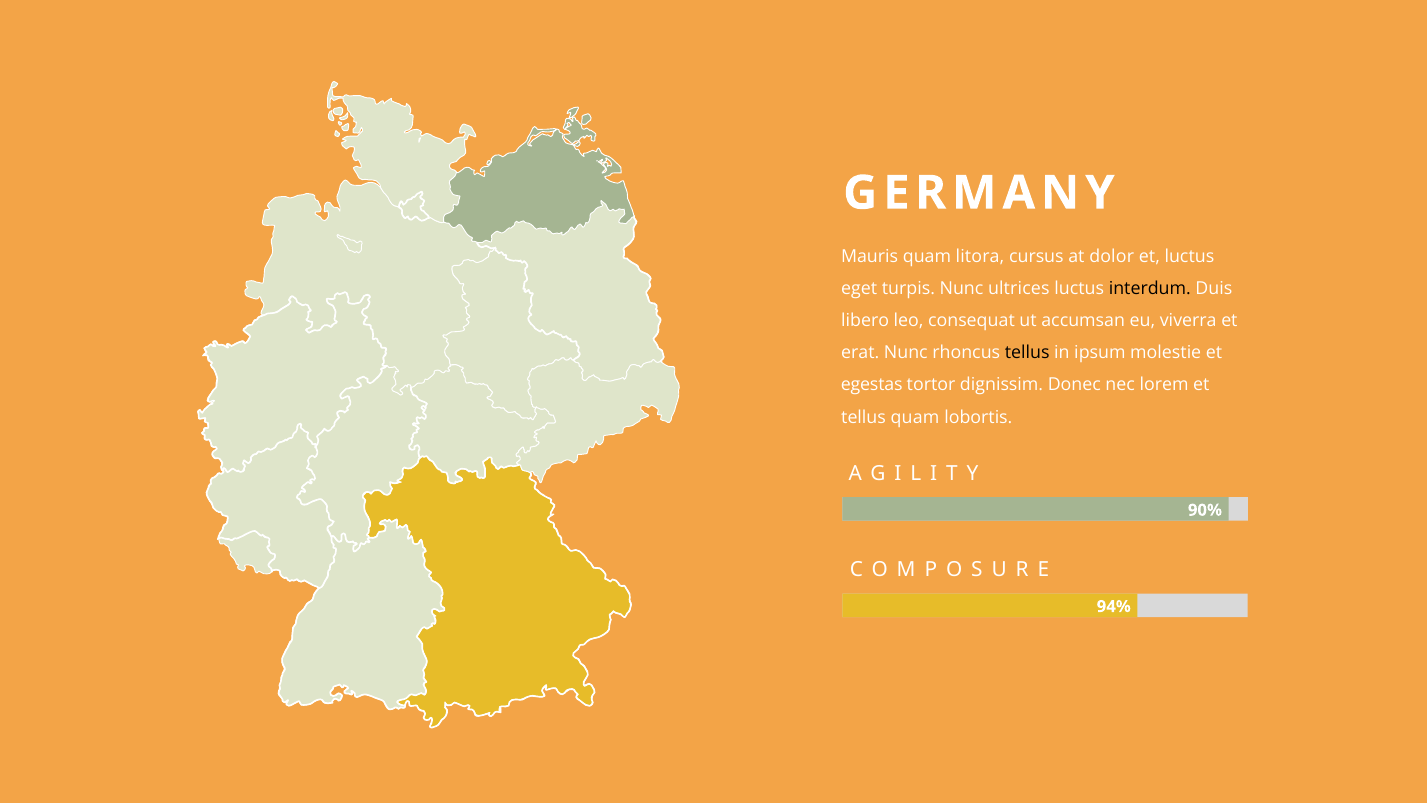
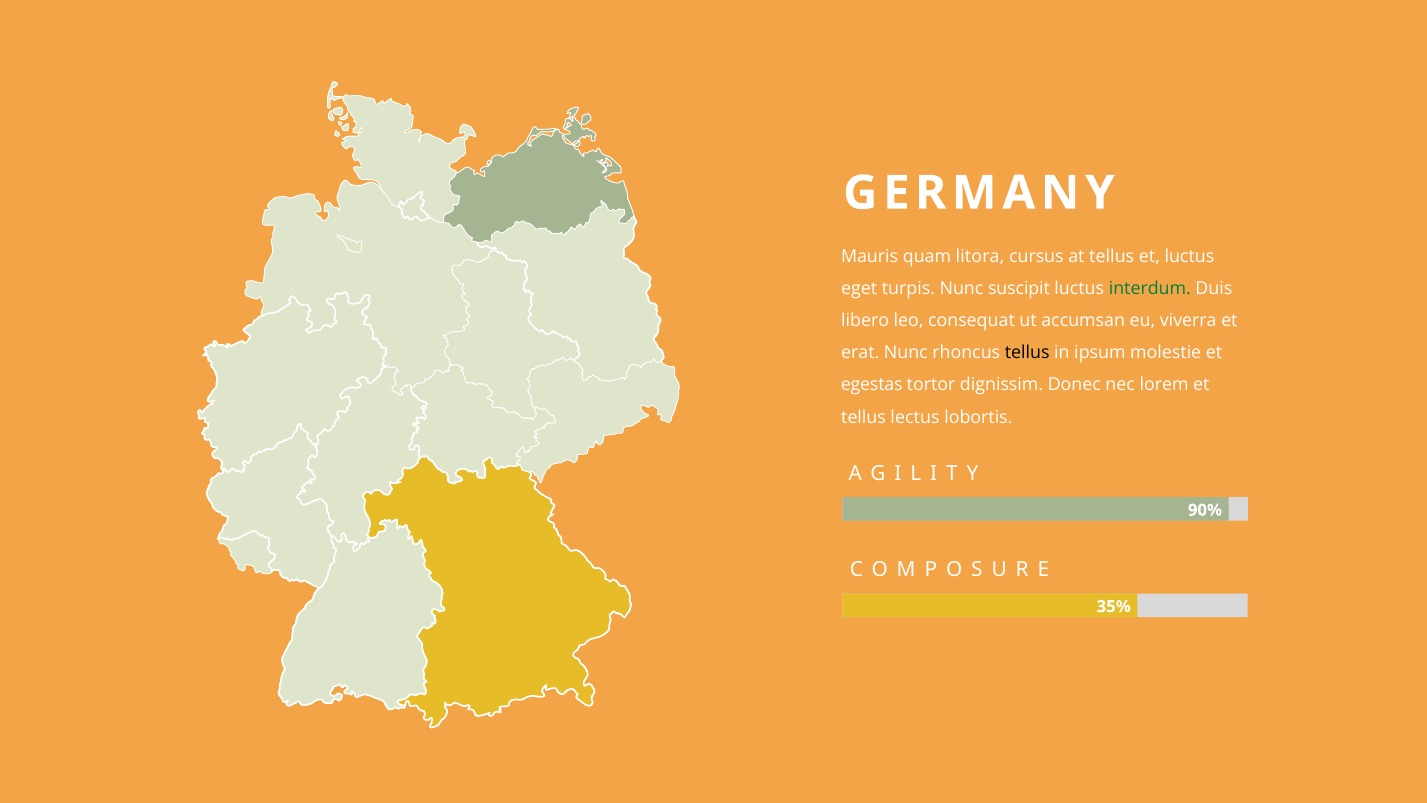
at dolor: dolor -> tellus (1112, 257)
ultrices: ultrices -> suscipit (1019, 289)
interdum colour: black -> green (1150, 289)
tellus quam: quam -> lectus (915, 417)
94%: 94% -> 35% (1114, 606)
